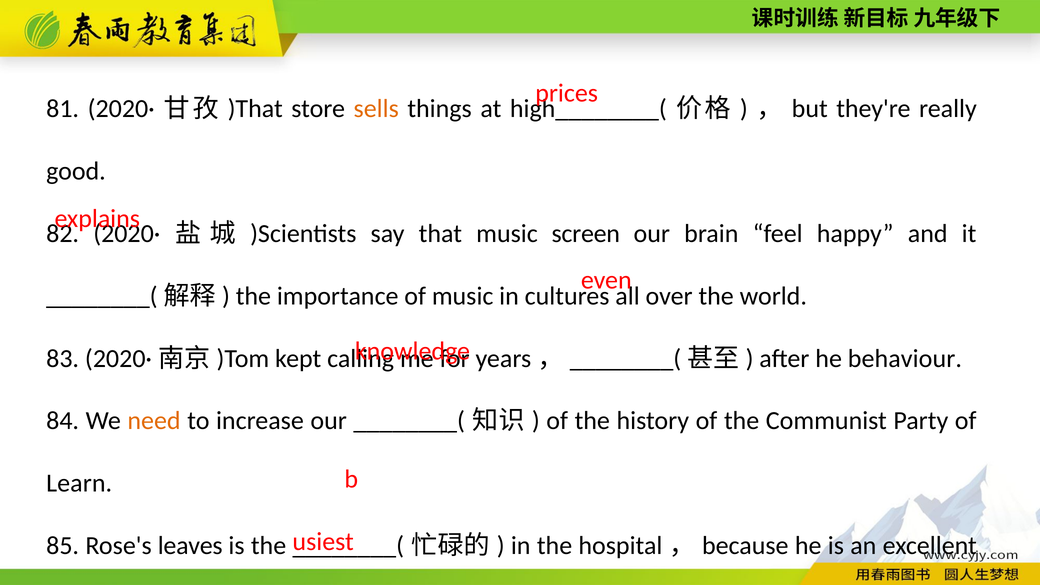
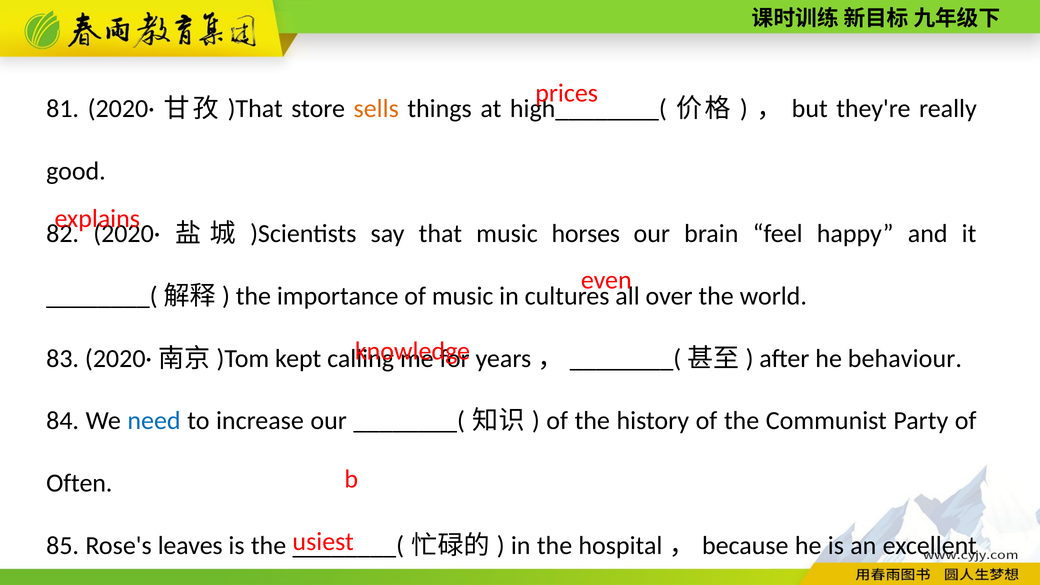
screen: screen -> horses (586, 234)
need colour: orange -> blue (154, 421)
Learn: Learn -> Often (79, 483)
